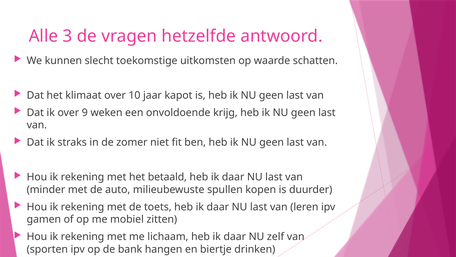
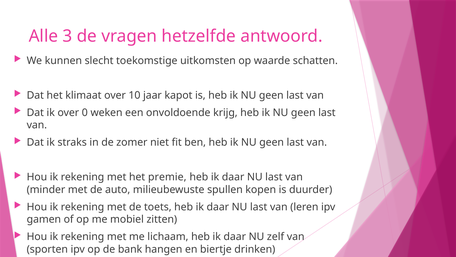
9: 9 -> 0 (85, 112)
betaald: betaald -> premie (167, 177)
